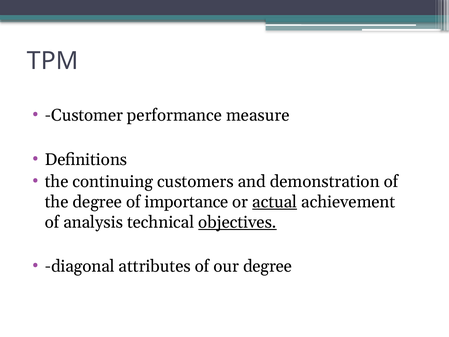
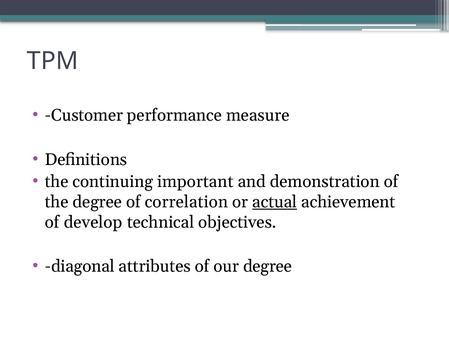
customers: customers -> important (195, 182)
importance: importance -> correlation (186, 202)
analysis: analysis -> develop (93, 222)
objectives underline: present -> none (237, 222)
